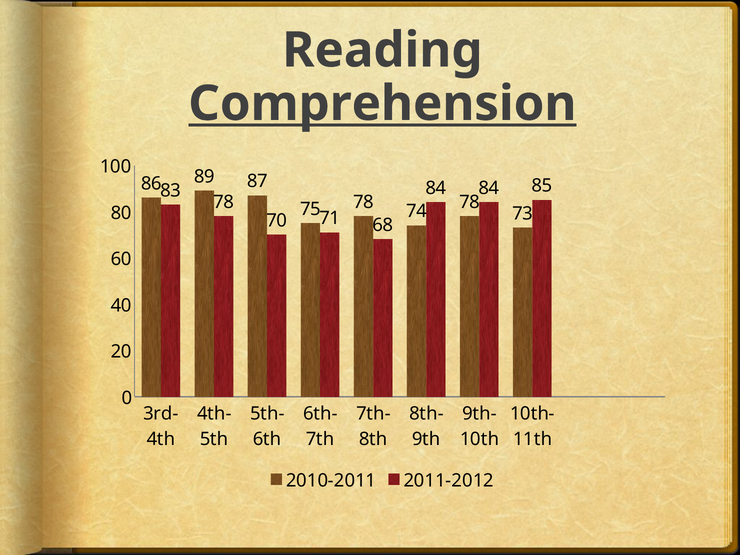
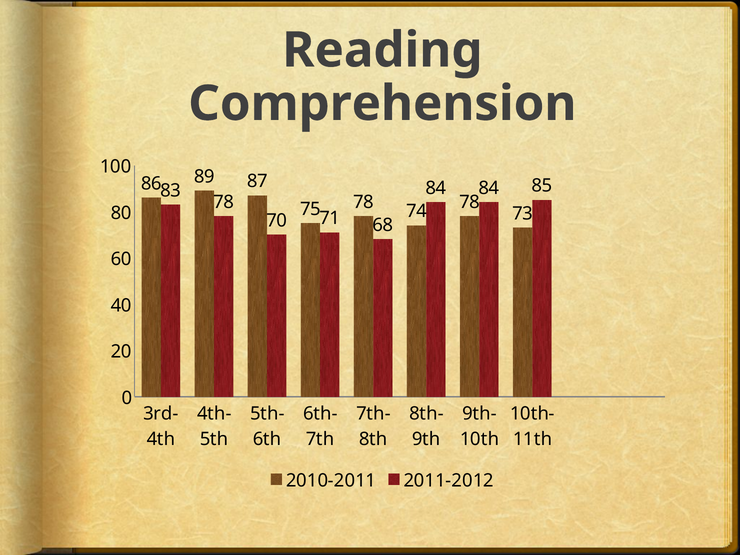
Comprehension underline: present -> none (382, 104)
